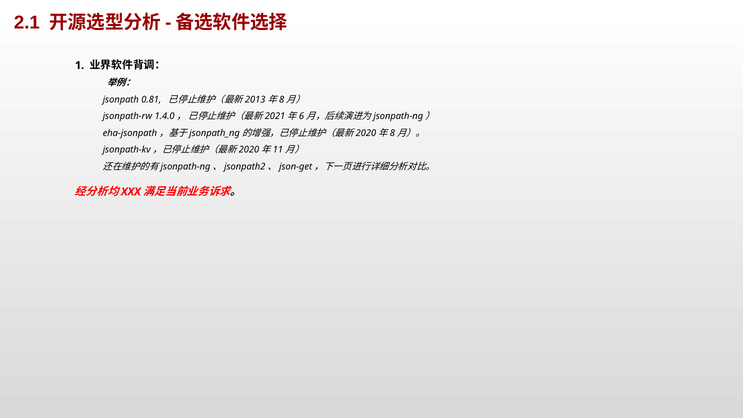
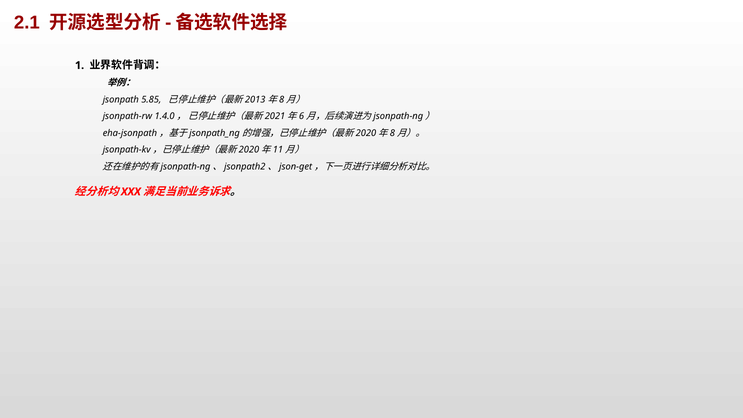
0.81: 0.81 -> 5.85 (151, 100)
